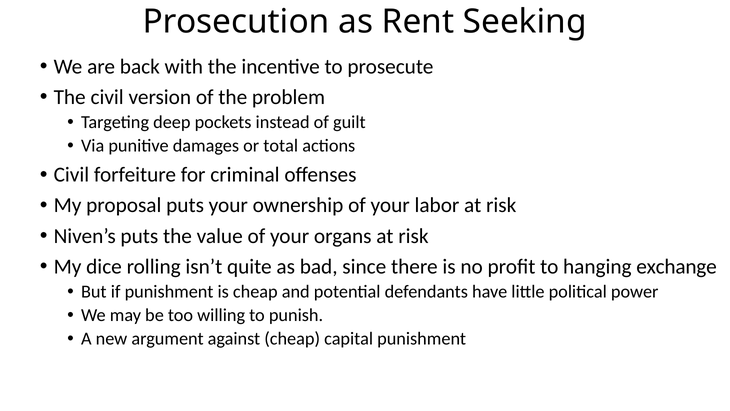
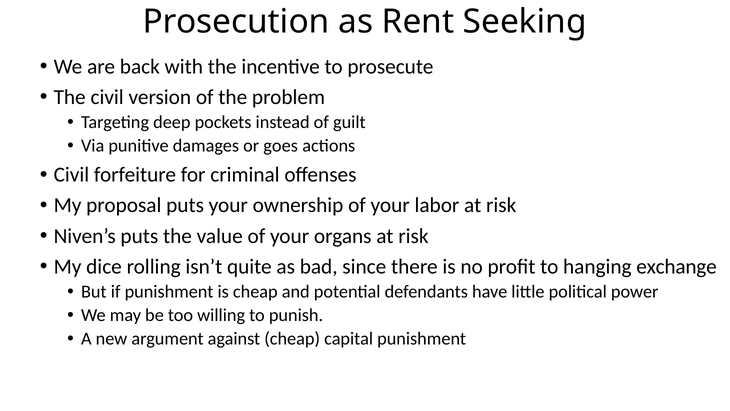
total: total -> goes (281, 146)
